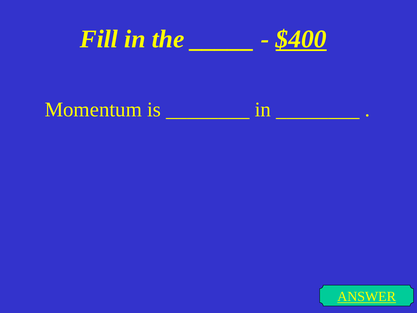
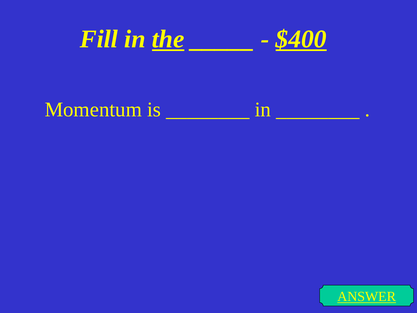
the underline: none -> present (168, 39)
